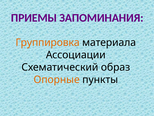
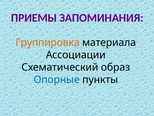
Опорные colour: orange -> blue (57, 79)
